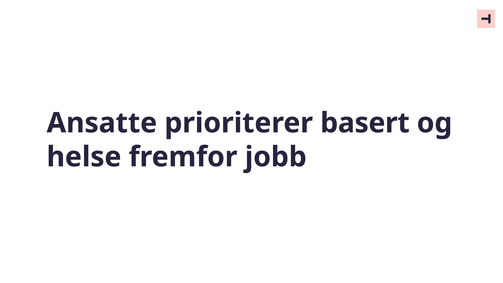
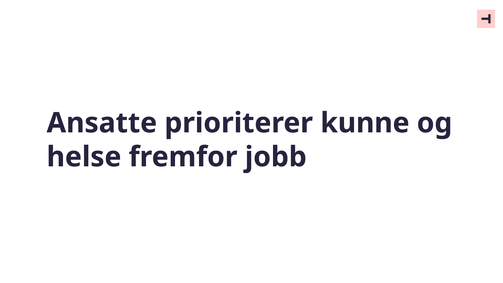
basert: basert -> kunne (365, 123)
